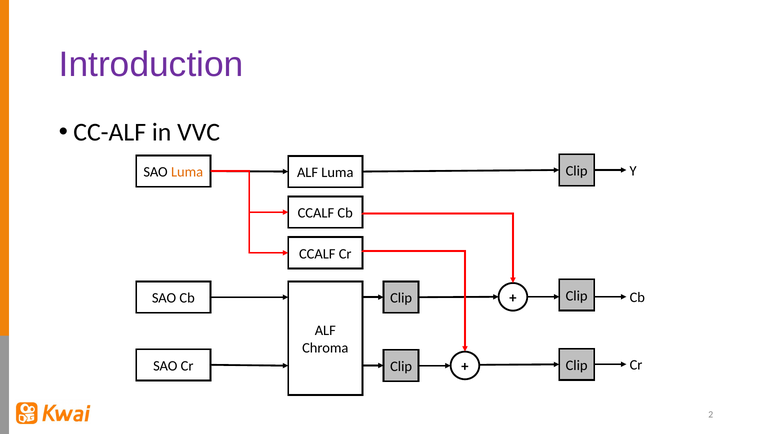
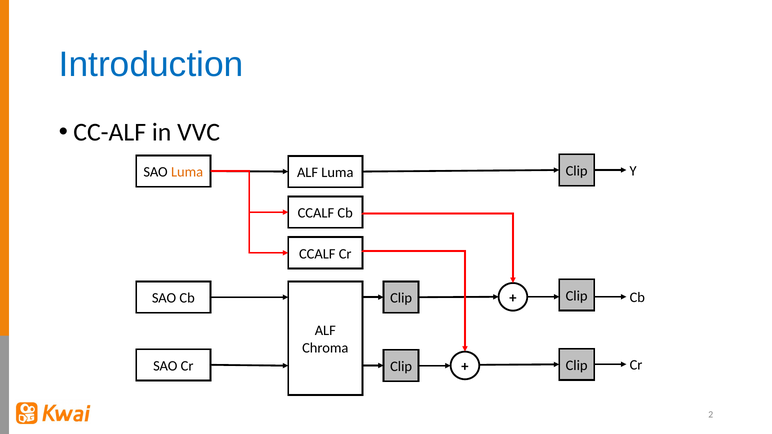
Introduction colour: purple -> blue (151, 65)
